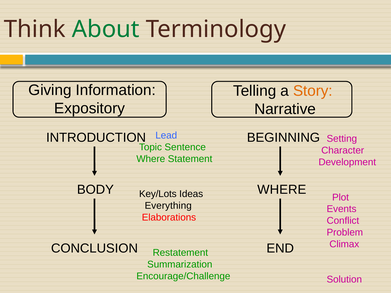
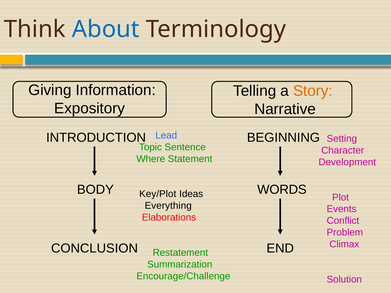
About colour: green -> blue (106, 29)
WHERE: WHERE -> WORDS (282, 190)
Key/Lots: Key/Lots -> Key/Plot (158, 194)
